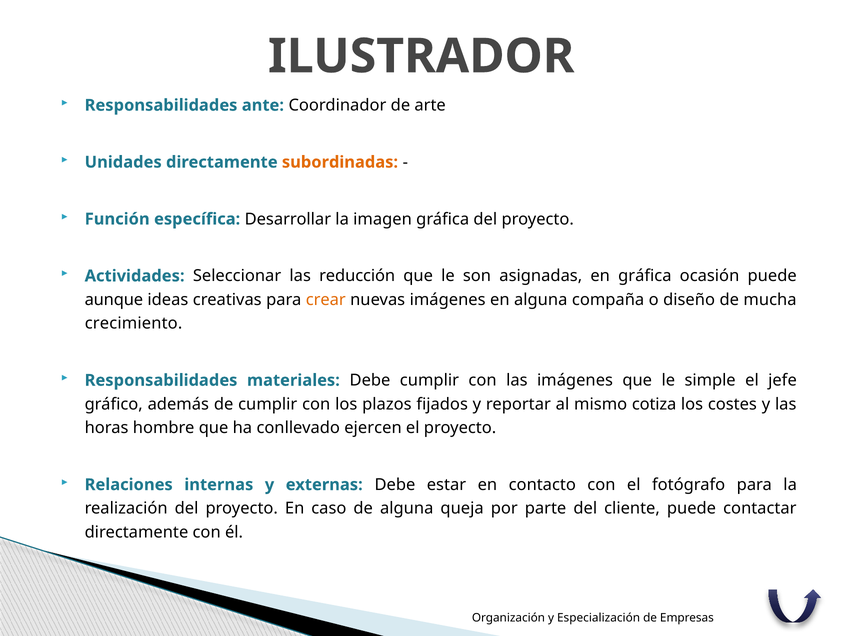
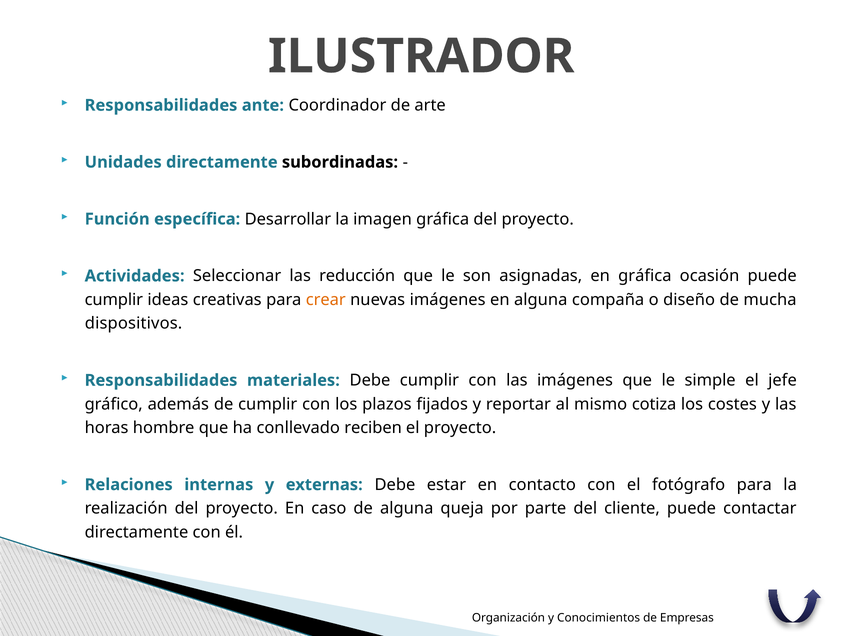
subordinadas colour: orange -> black (340, 162)
aunque: aunque -> cumplir (114, 300)
crecimiento: crecimiento -> dispositivos (134, 323)
ejercen: ejercen -> reciben (373, 428)
Especialización: Especialización -> Conocimientos (599, 618)
